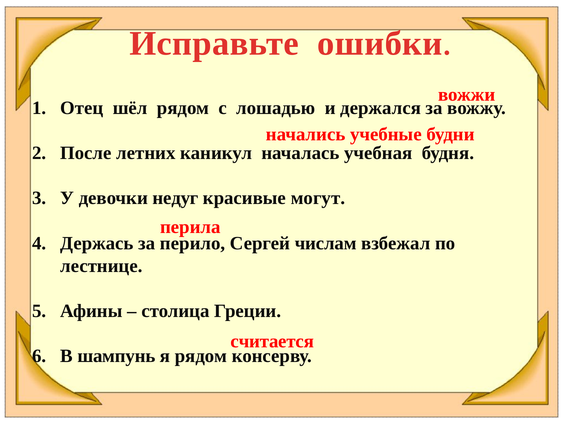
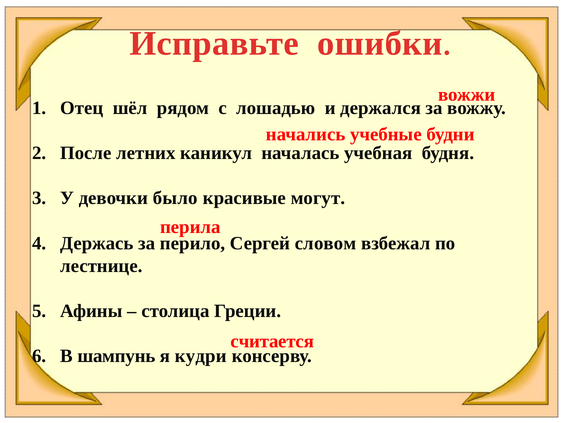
недуг: недуг -> было (175, 198)
числам: числам -> словом (326, 244)
я рядом: рядом -> кудри (201, 357)
